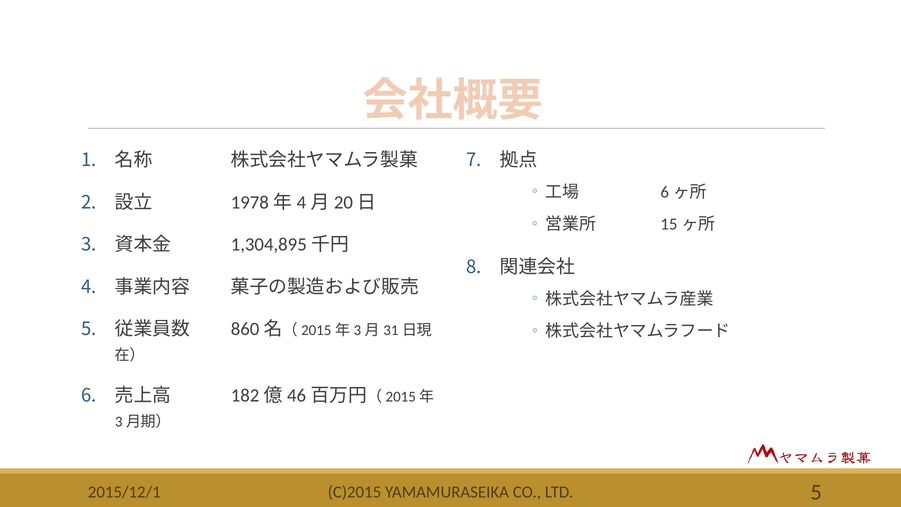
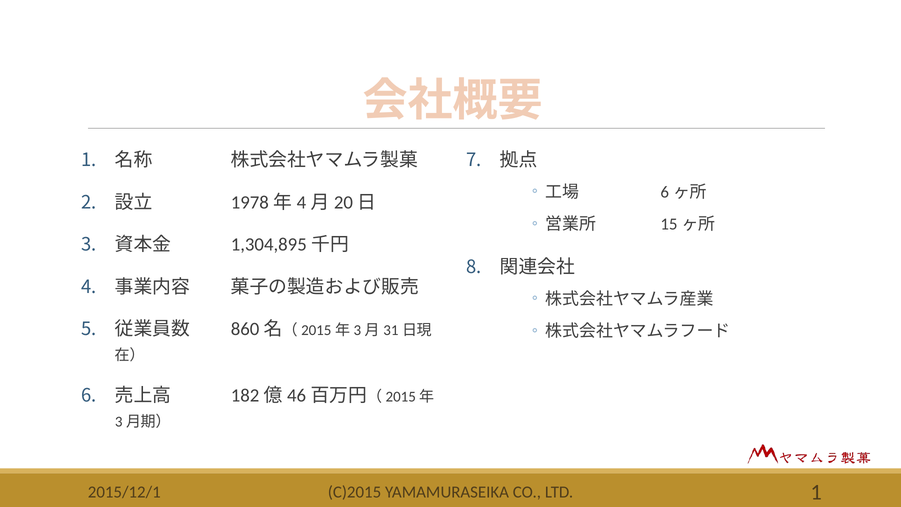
LTD 5: 5 -> 1 (816, 492)
